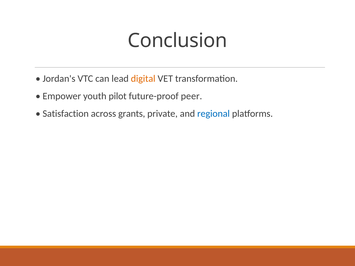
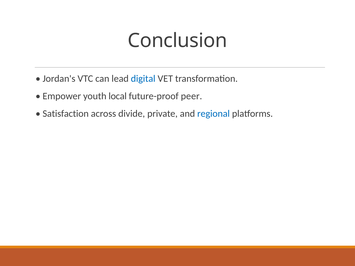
digital colour: orange -> blue (143, 79)
pilot: pilot -> local (118, 96)
grants: grants -> divide (132, 114)
